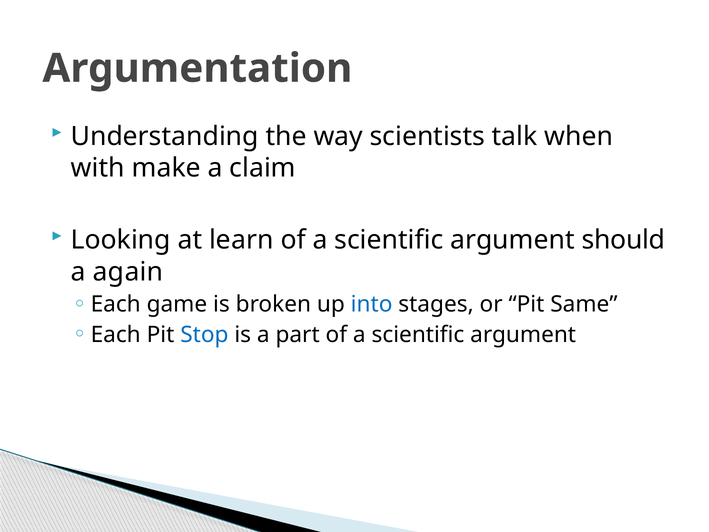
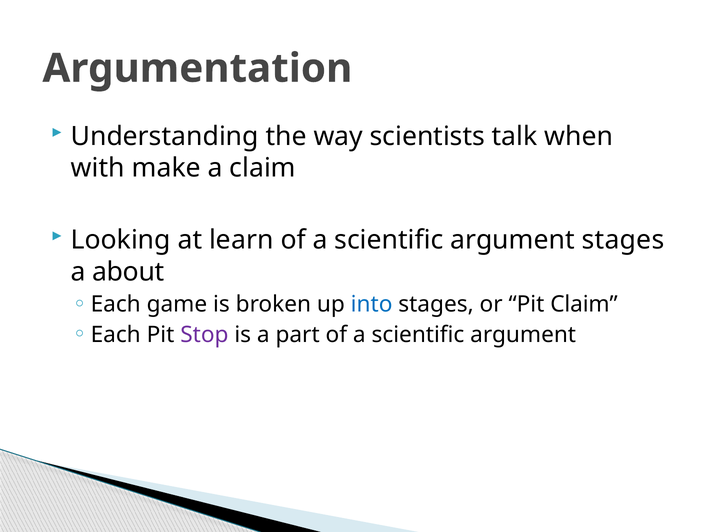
argument should: should -> stages (623, 240)
again: again -> about (128, 272)
Pit Same: Same -> Claim (584, 304)
Stop colour: blue -> purple (204, 335)
